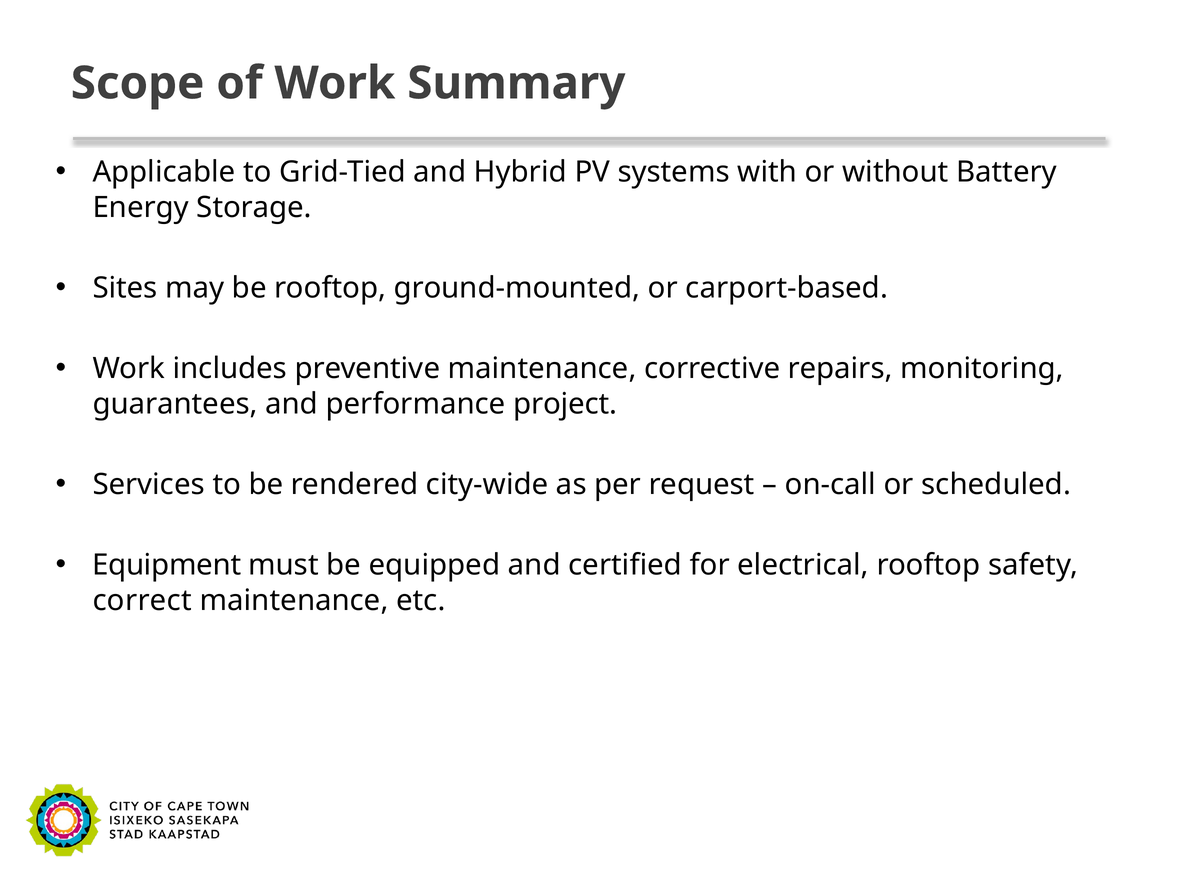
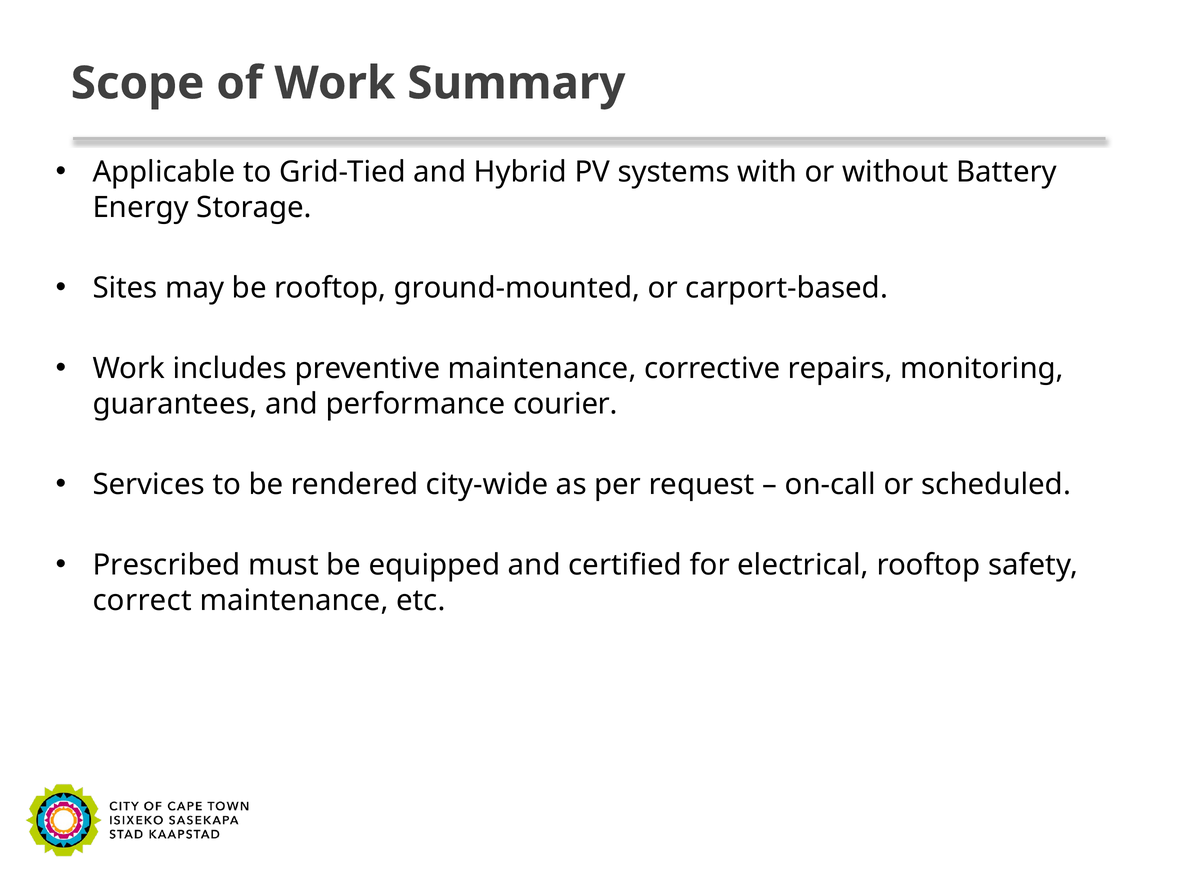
project: project -> courier (565, 404)
Equipment: Equipment -> Prescribed (166, 565)
